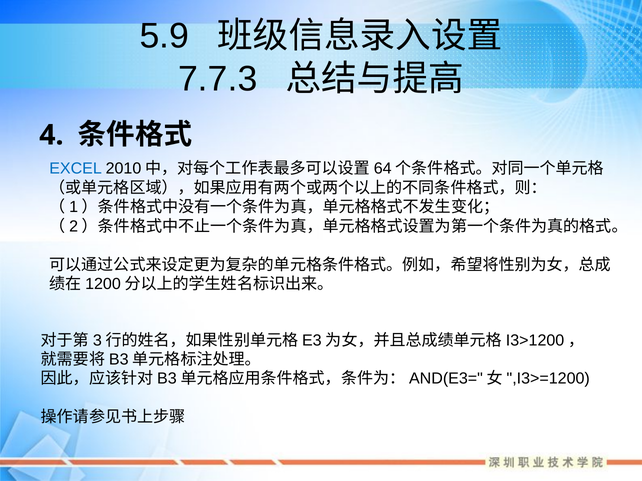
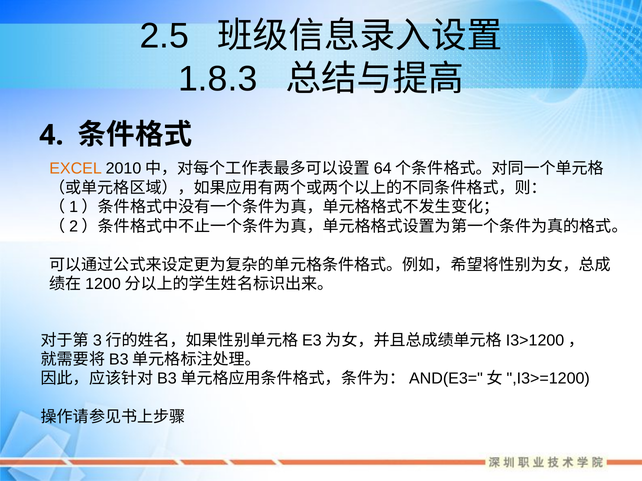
5.9: 5.9 -> 2.5 (164, 36)
7.7.3: 7.7.3 -> 1.8.3 (218, 79)
EXCEL colour: blue -> orange (76, 169)
